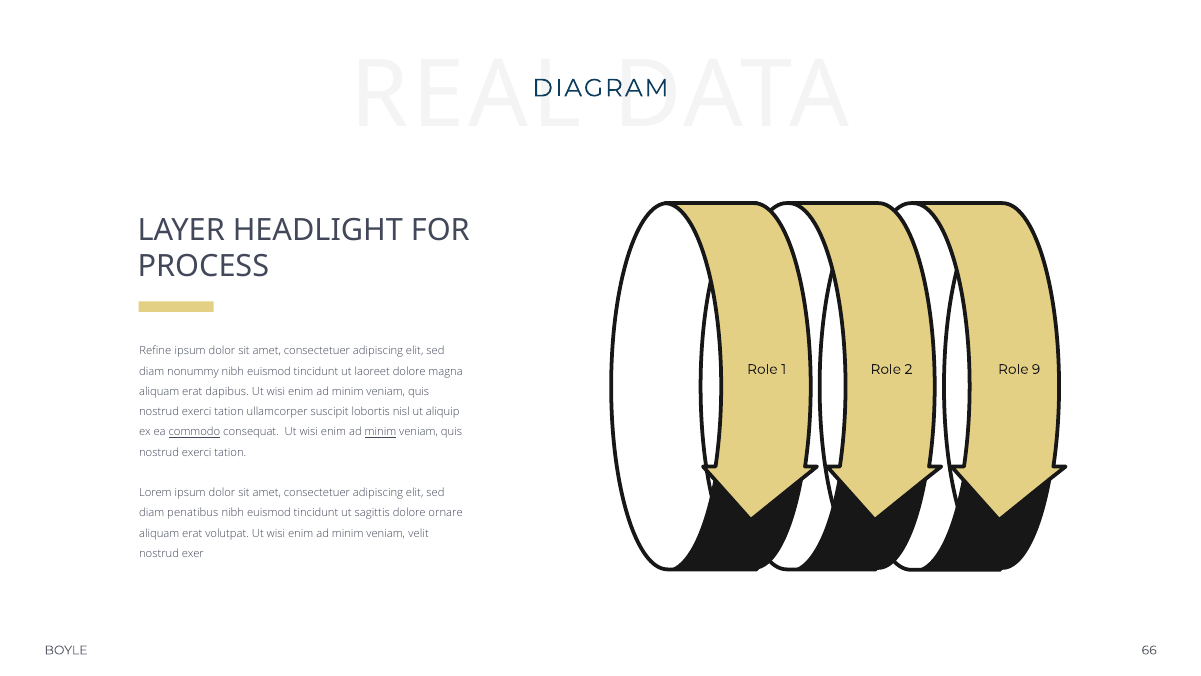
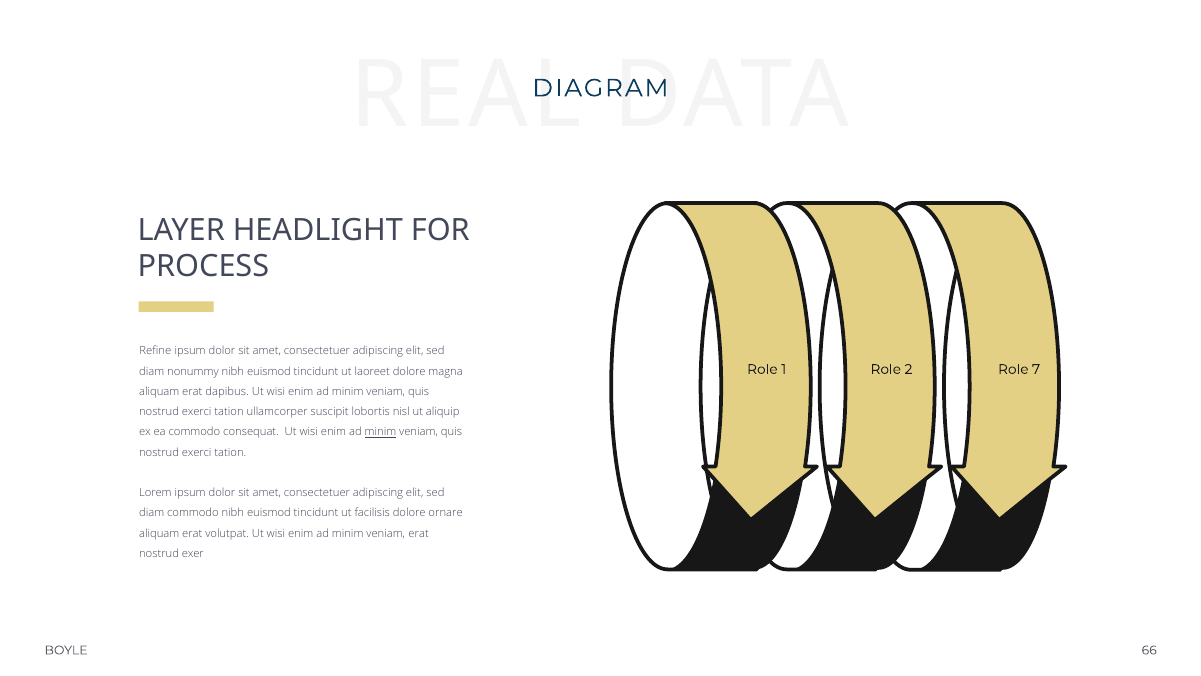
9: 9 -> 7 (1036, 369)
commodo underline: present -> none (194, 432)
diam penatibus: penatibus -> commodo (193, 513)
sagittis: sagittis -> facilisis (372, 513)
veniam velit: velit -> erat (419, 533)
